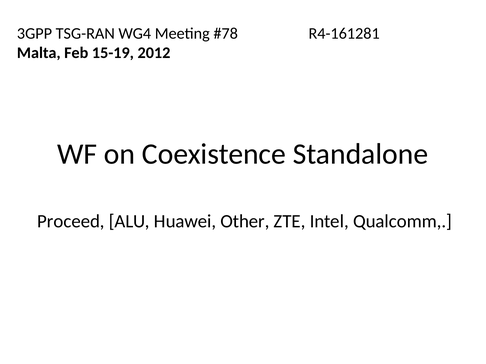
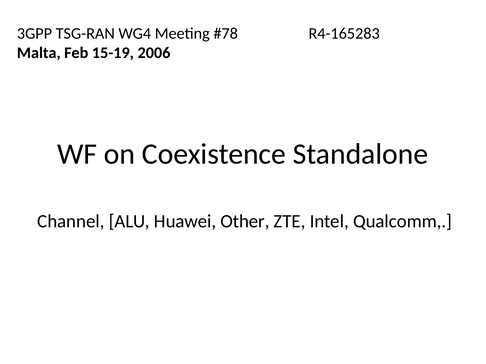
R4-161281: R4-161281 -> R4-165283 (344, 33)
2012: 2012 -> 2006 (154, 53)
Proceed: Proceed -> Channel (71, 222)
